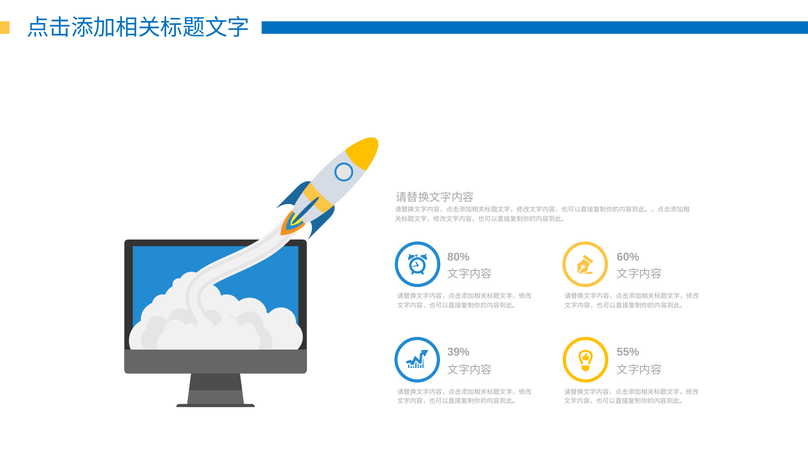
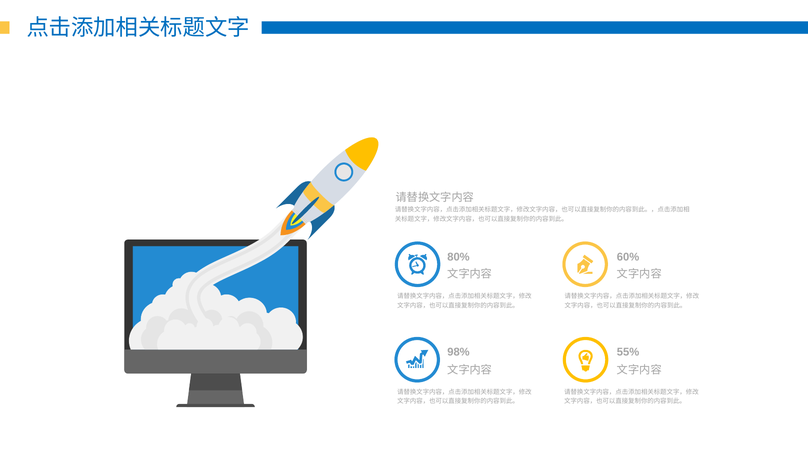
39%: 39% -> 98% (458, 351)
